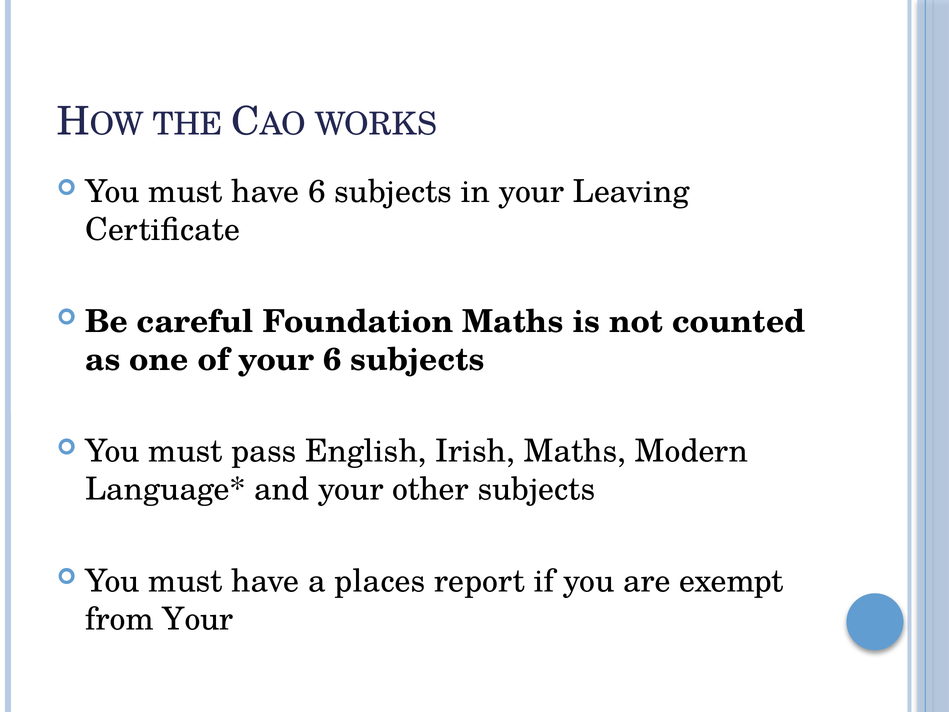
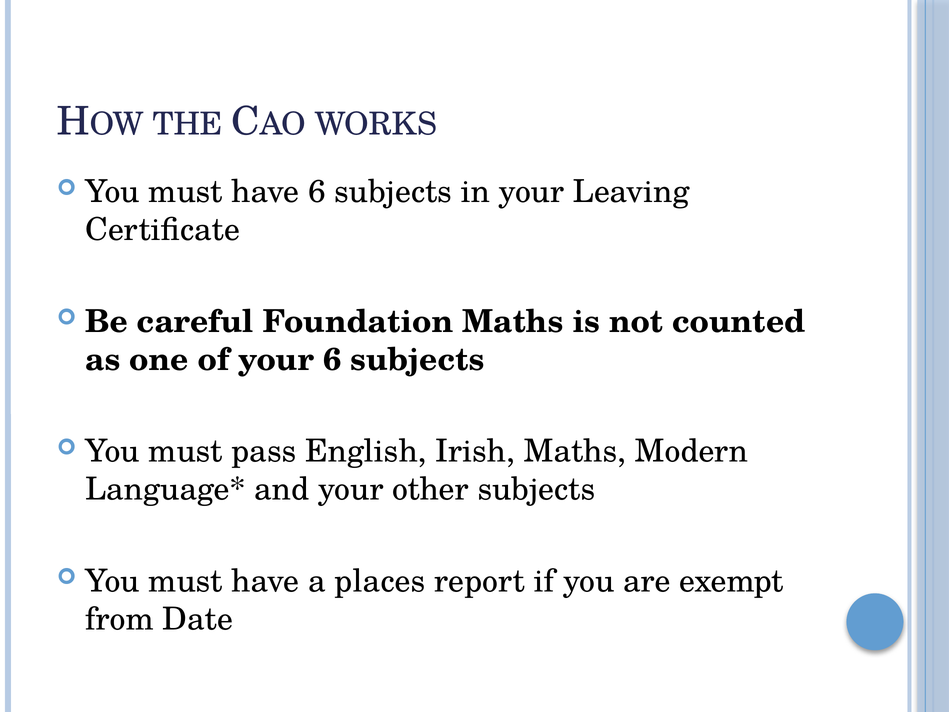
from Your: Your -> Date (198, 619)
